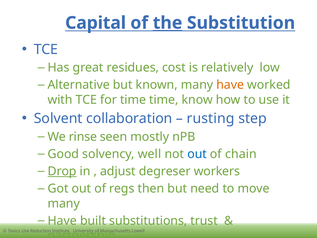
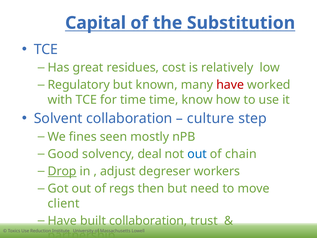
the underline: present -> none (168, 23)
Alternative: Alternative -> Regulatory (79, 85)
have colour: orange -> red (230, 85)
rusting: rusting -> culture (211, 118)
rinse: rinse -> fines (83, 137)
well: well -> deal (150, 154)
many: many -> client (64, 203)
built substitutions: substitutions -> collaboration (148, 221)
